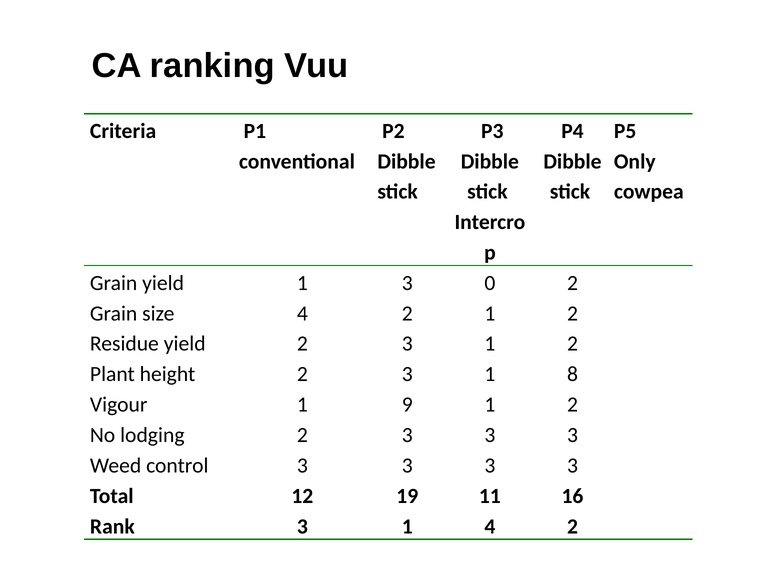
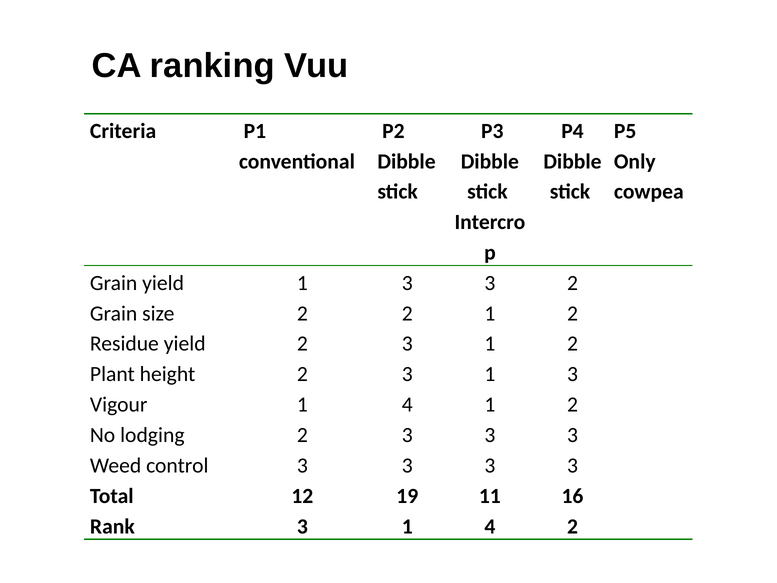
1 3 0: 0 -> 3 (490, 283)
size 4: 4 -> 2 (302, 313)
3 1 8: 8 -> 3 (573, 374)
Vigour 1 9: 9 -> 4 (407, 405)
